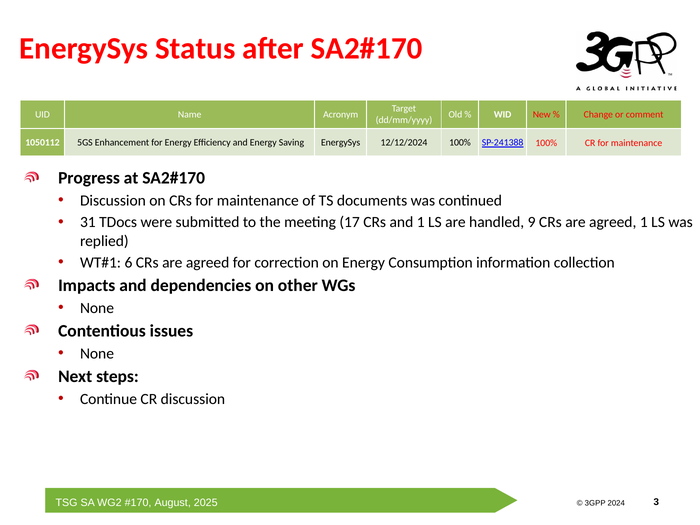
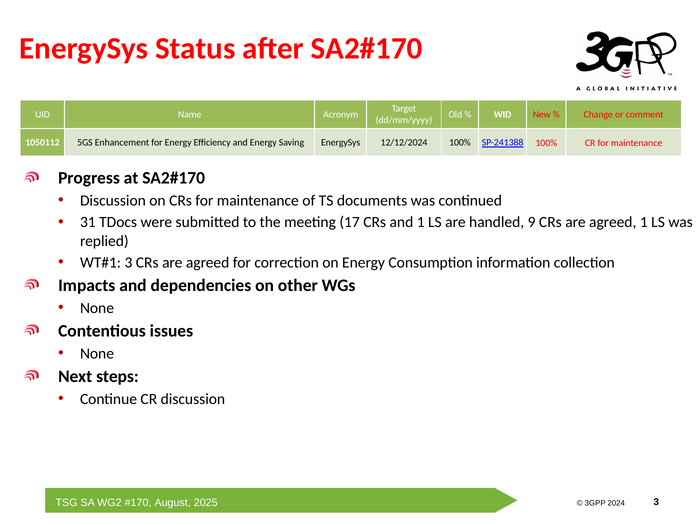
6: 6 -> 3 (128, 263)
